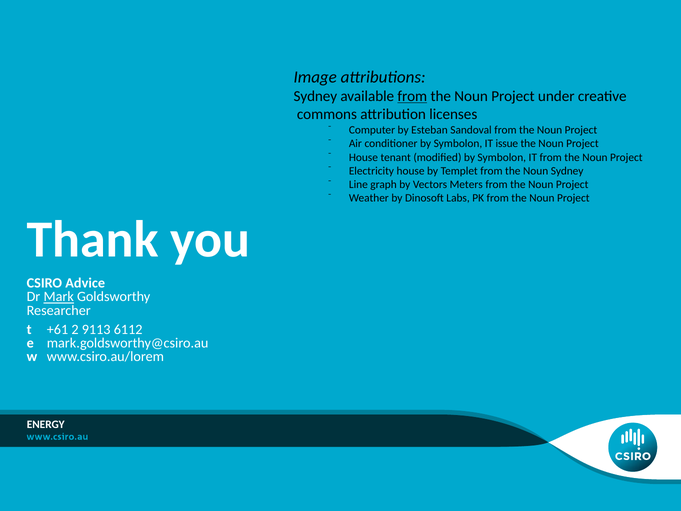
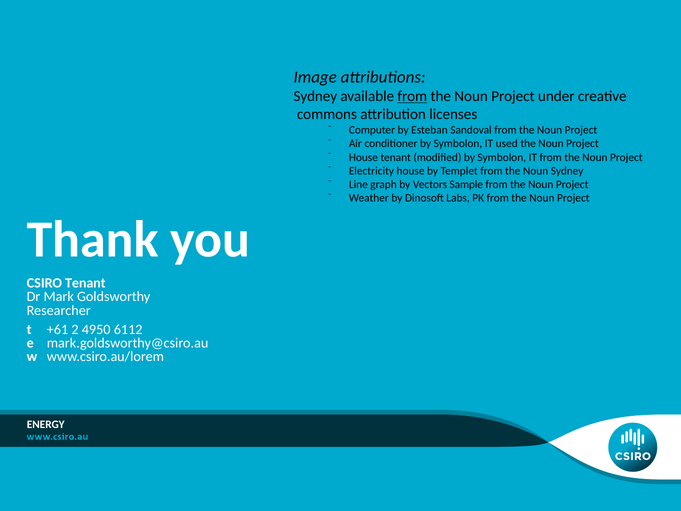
issue: issue -> used (507, 144)
Meters: Meters -> Sample (466, 184)
CSIRO Advice: Advice -> Tenant (85, 283)
Mark underline: present -> none (59, 297)
9113: 9113 -> 4950 (96, 329)
